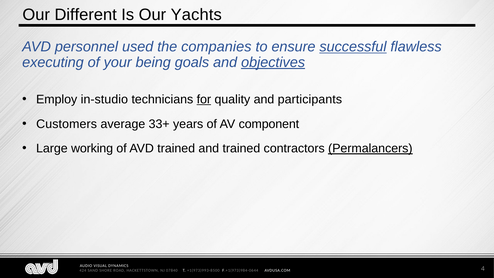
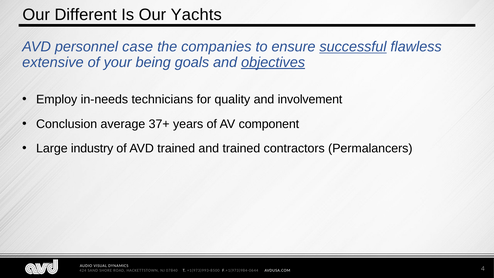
used: used -> case (138, 47)
executing: executing -> extensive (53, 62)
in-studio: in-studio -> in-needs (104, 99)
for underline: present -> none (204, 99)
participants: participants -> involvement (310, 99)
Customers: Customers -> Conclusion (67, 124)
33+: 33+ -> 37+ (159, 124)
working: working -> industry (92, 148)
Permalancers underline: present -> none (370, 148)
